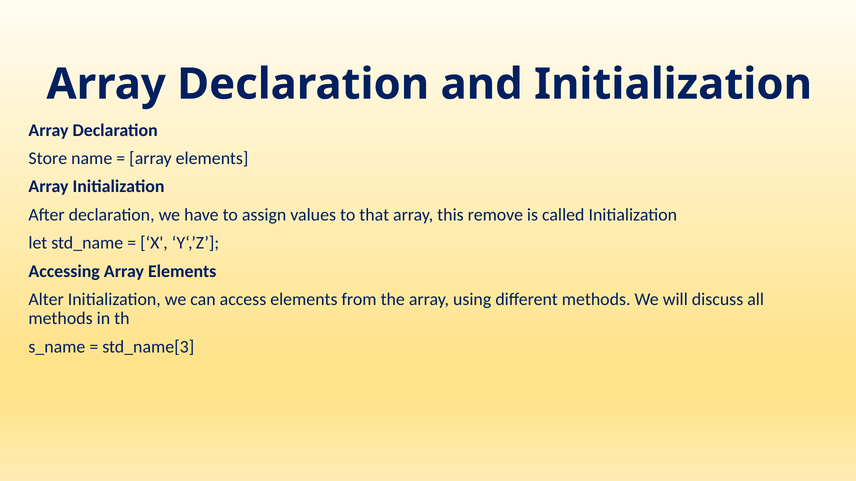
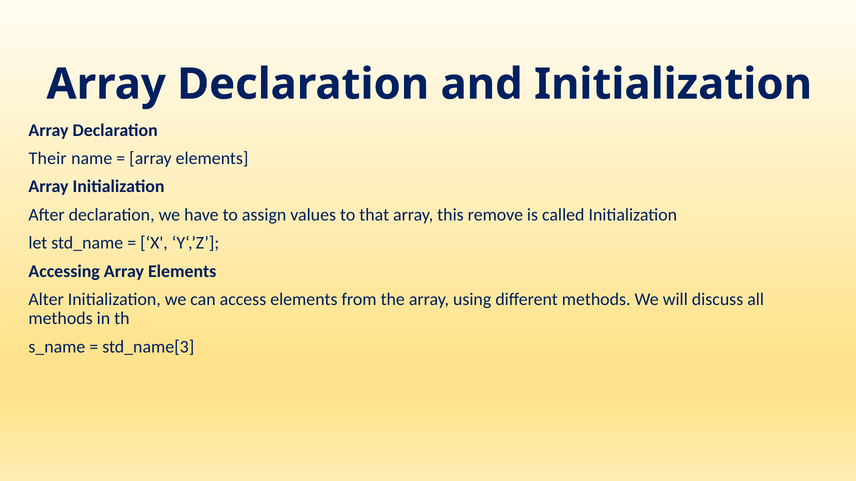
Store: Store -> Their (48, 159)
